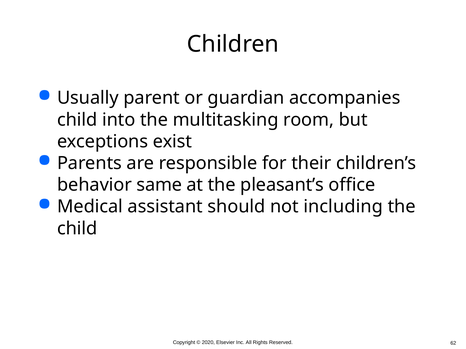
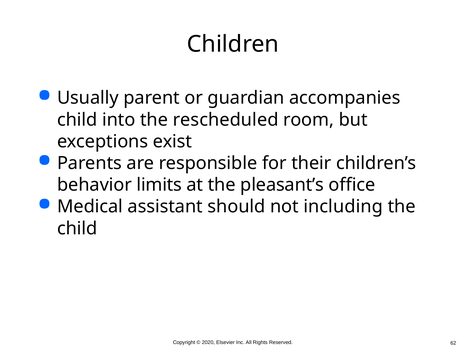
multitasking: multitasking -> rescheduled (226, 120)
same: same -> limits (159, 185)
